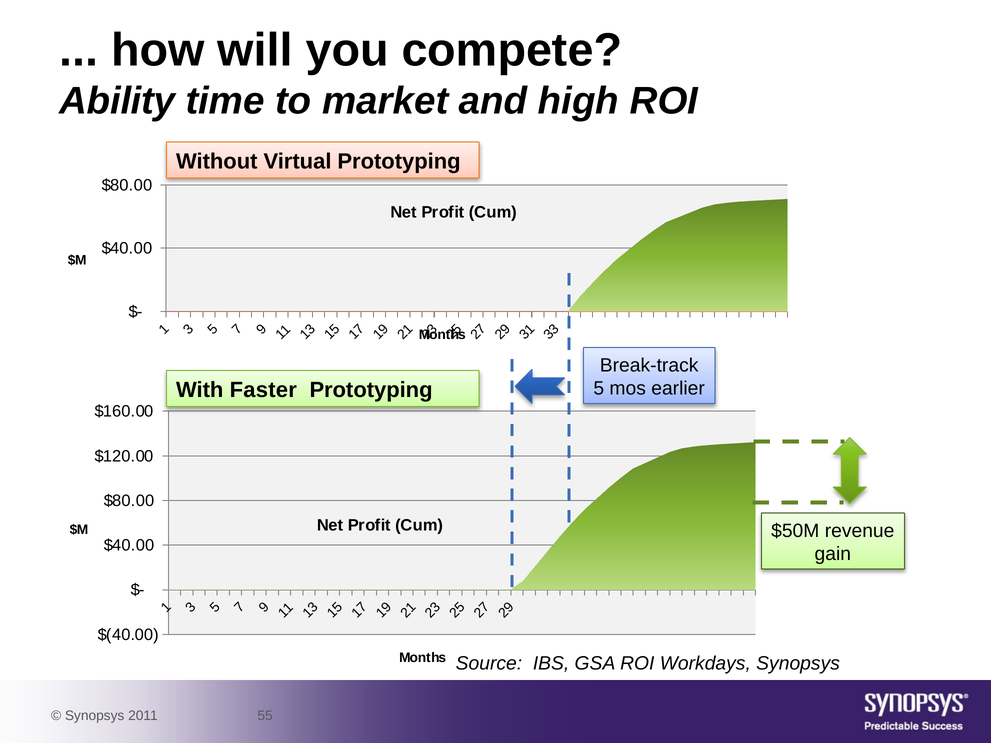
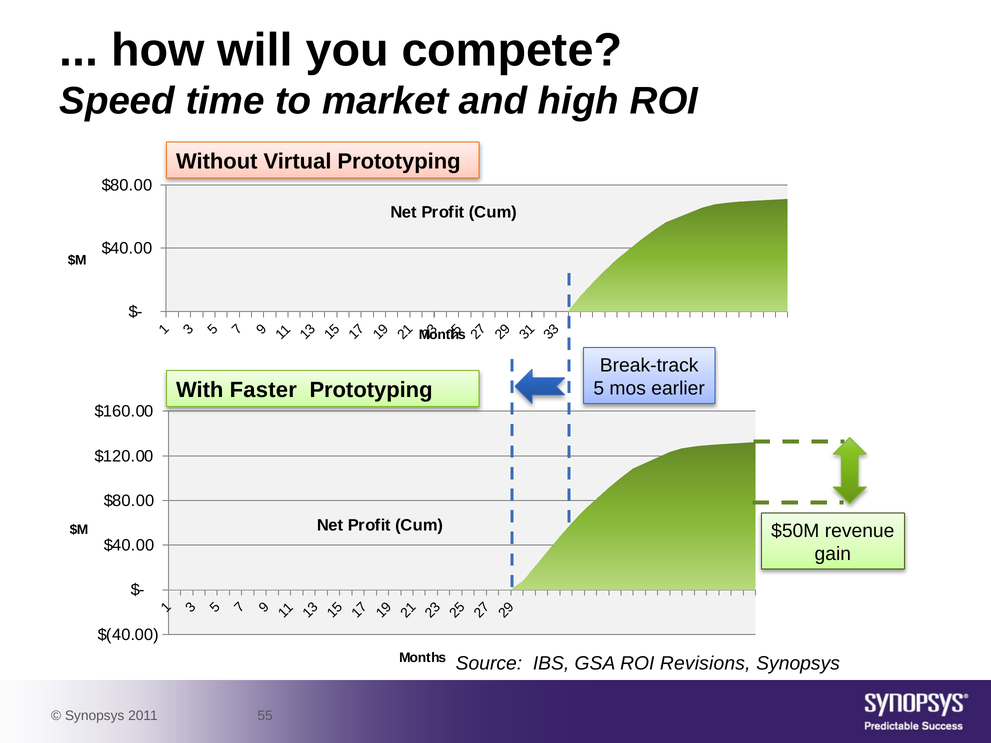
Ability: Ability -> Speed (117, 101)
Workdays: Workdays -> Revisions (705, 664)
